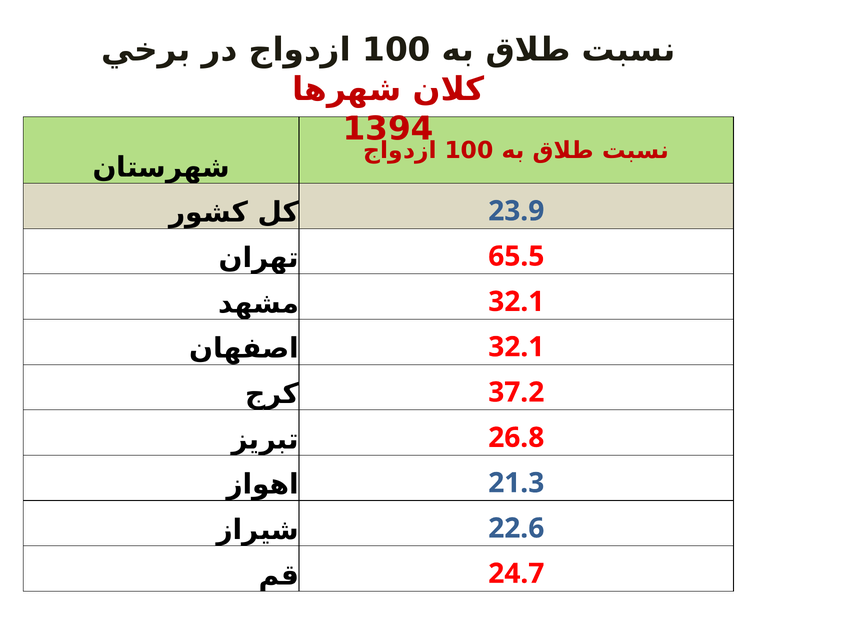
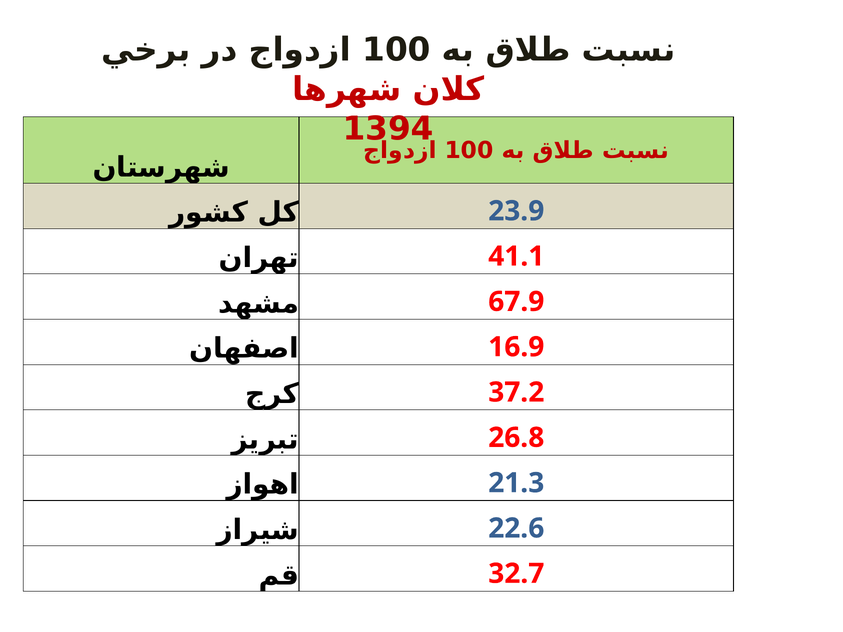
65.5: 65.5 -> 41.1 (516, 256)
32.1: 32.1 -> 67.9 (516, 302)
32.1: 32.1 -> 16.9 (516, 347)
24.7: 24.7 -> 32.7 (516, 574)
